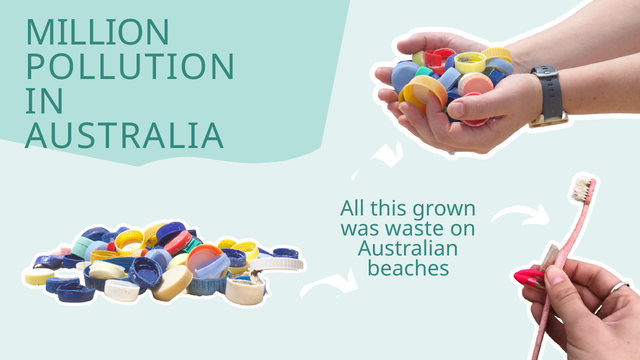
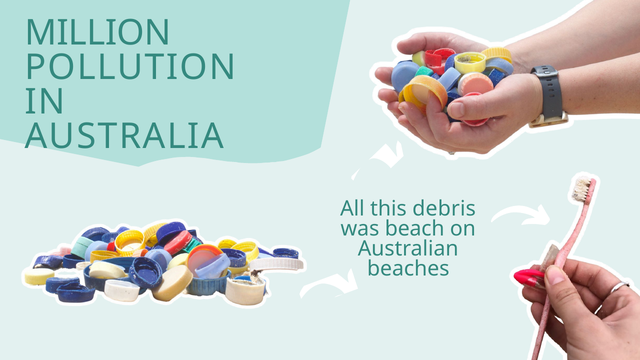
grown: grown -> debris (444, 209)
waste: waste -> beach (415, 229)
